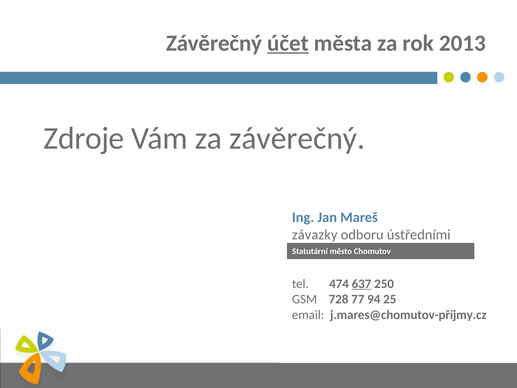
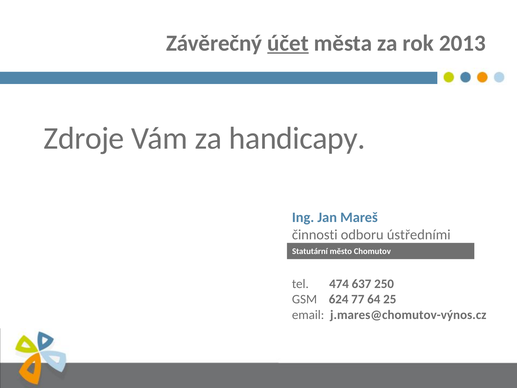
za závěrečný: závěrečný -> handicapy (297, 138)
závazky: závazky -> činnosti (315, 235)
637 underline: present -> none (362, 284)
728: 728 -> 624 (339, 299)
94: 94 -> 64 (374, 299)
j.mares@chomutov-příjmy.cz: j.mares@chomutov-příjmy.cz -> j.mares@chomutov-výnos.cz (408, 315)
